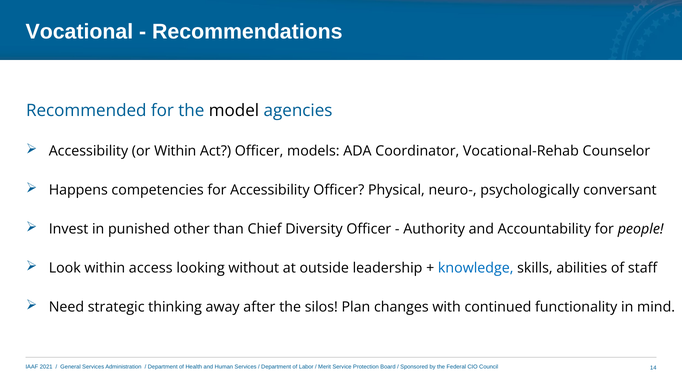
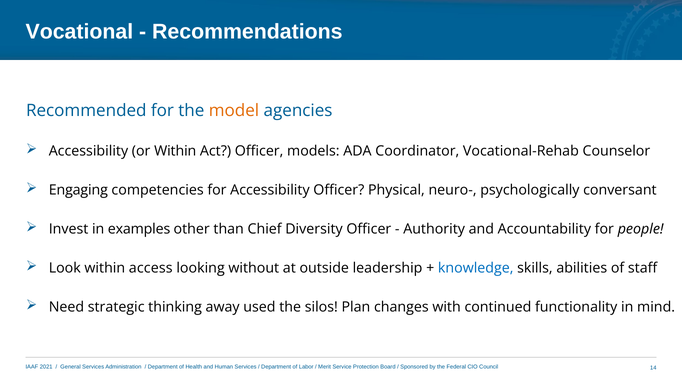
model colour: black -> orange (234, 111)
Happens: Happens -> Engaging (78, 191)
punished: punished -> examples (139, 230)
after: after -> used (259, 308)
